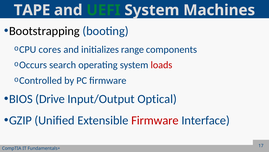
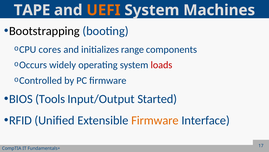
UEFI colour: green -> orange (103, 10)
search: search -> widely (63, 65)
Drive: Drive -> Tools (50, 99)
Optical: Optical -> Started (157, 99)
GZIP: GZIP -> RFID (20, 120)
Firmware colour: red -> orange (155, 120)
